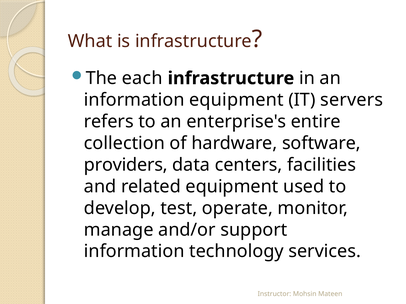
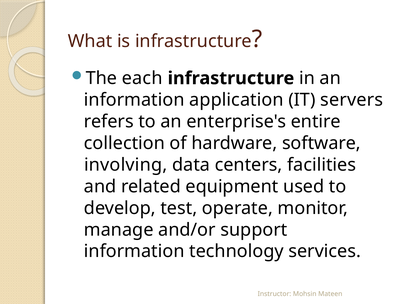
information equipment: equipment -> application (236, 100)
providers: providers -> involving (126, 165)
